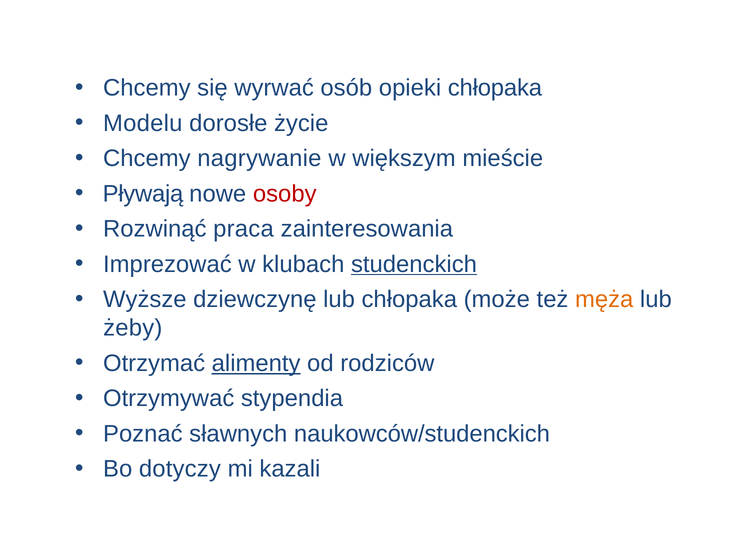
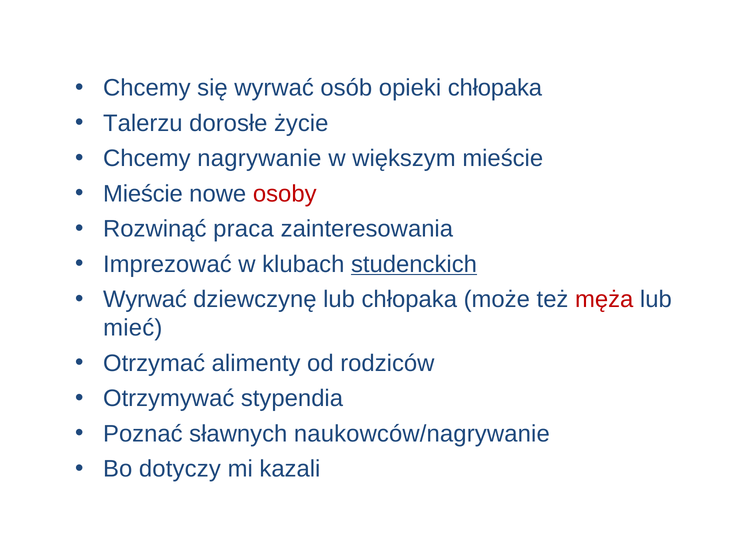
Modelu: Modelu -> Talerzu (143, 123)
Pływają: Pływają -> Mieście (143, 194)
Wyższe: Wyższe -> Wyrwać (145, 300)
męża colour: orange -> red (604, 300)
żeby: żeby -> mieć (133, 328)
alimenty underline: present -> none (256, 364)
naukowców/studenckich: naukowców/studenckich -> naukowców/nagrywanie (422, 434)
